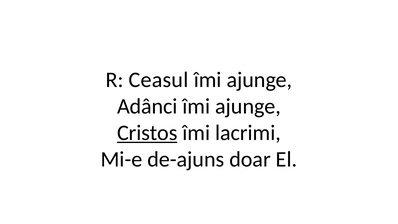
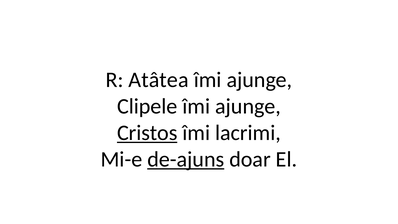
Ceasul: Ceasul -> Atâtea (159, 80)
Adânci: Adânci -> Clipele (147, 106)
de-ajuns underline: none -> present (186, 159)
